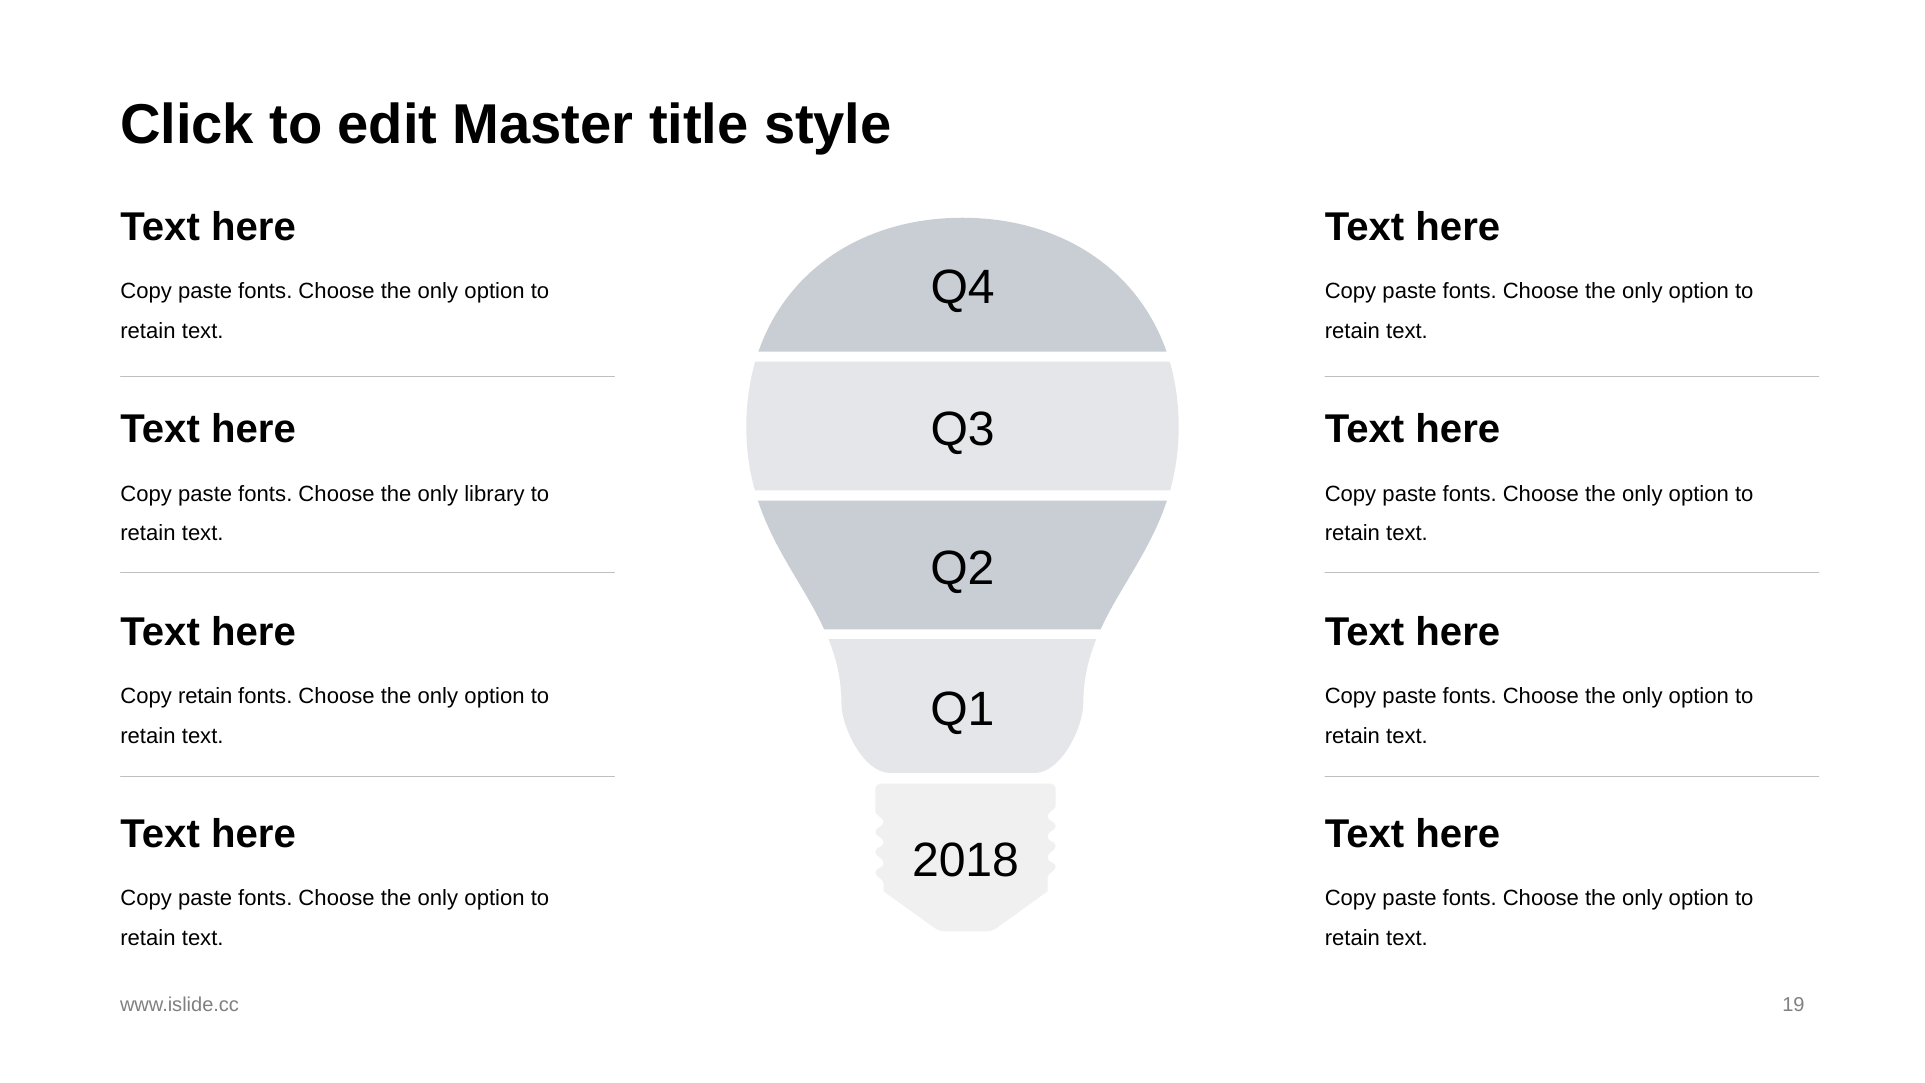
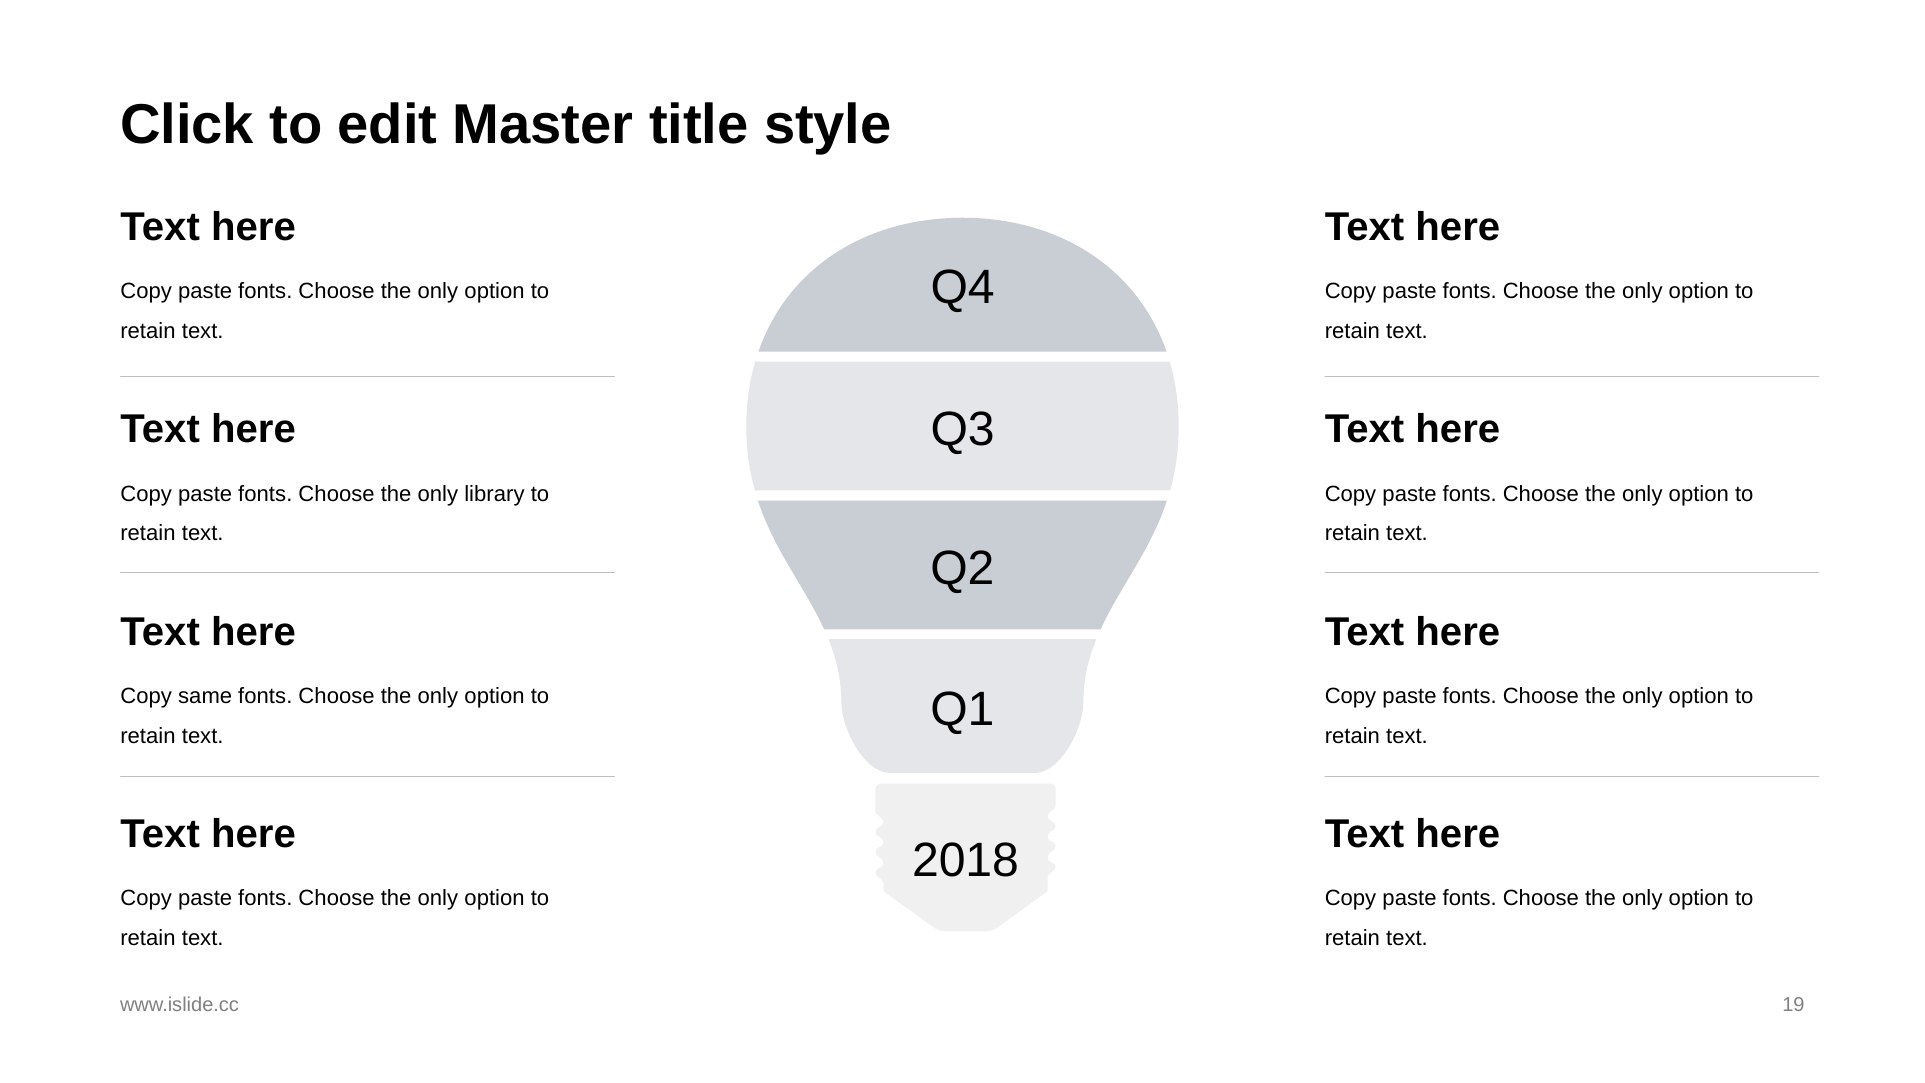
Copy retain: retain -> same (205, 696)
